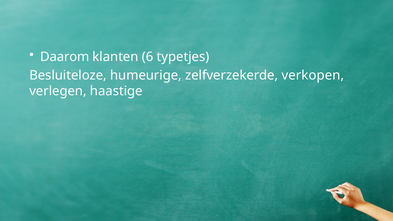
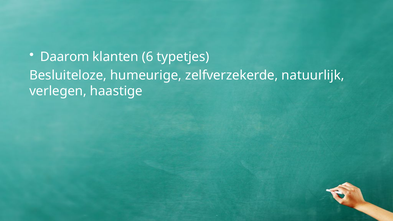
verkopen: verkopen -> natuurlijk (313, 75)
